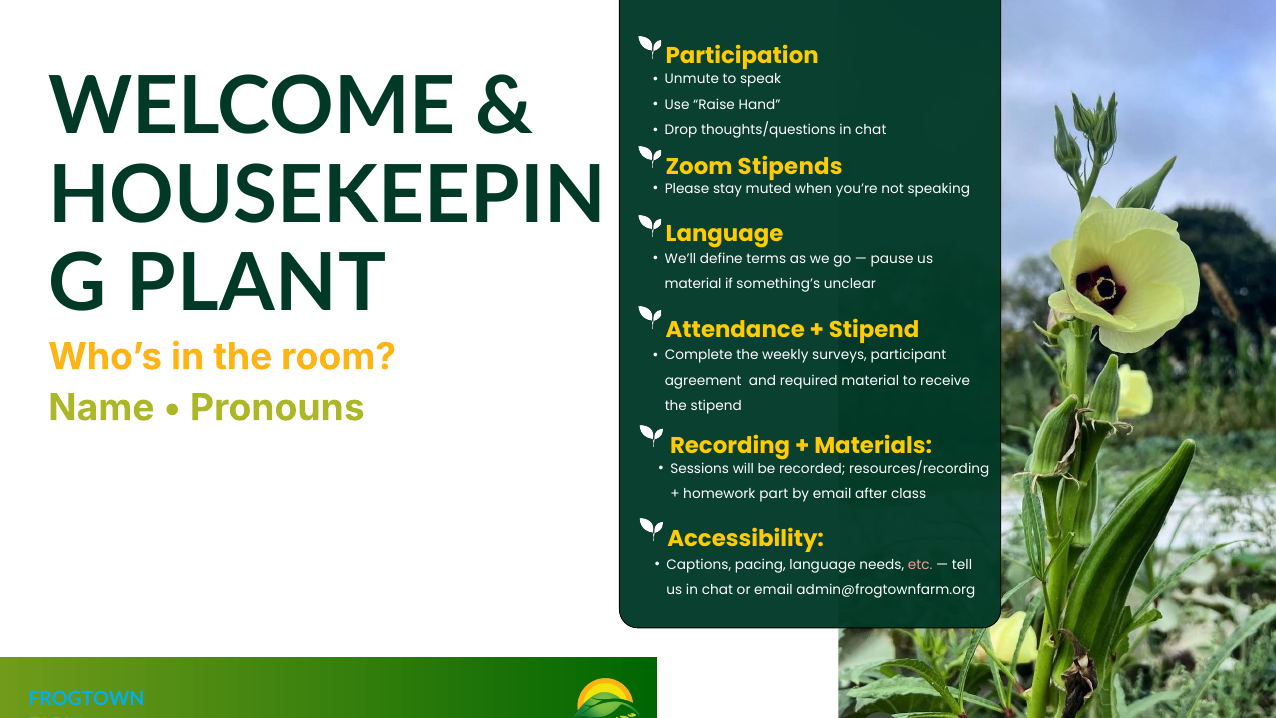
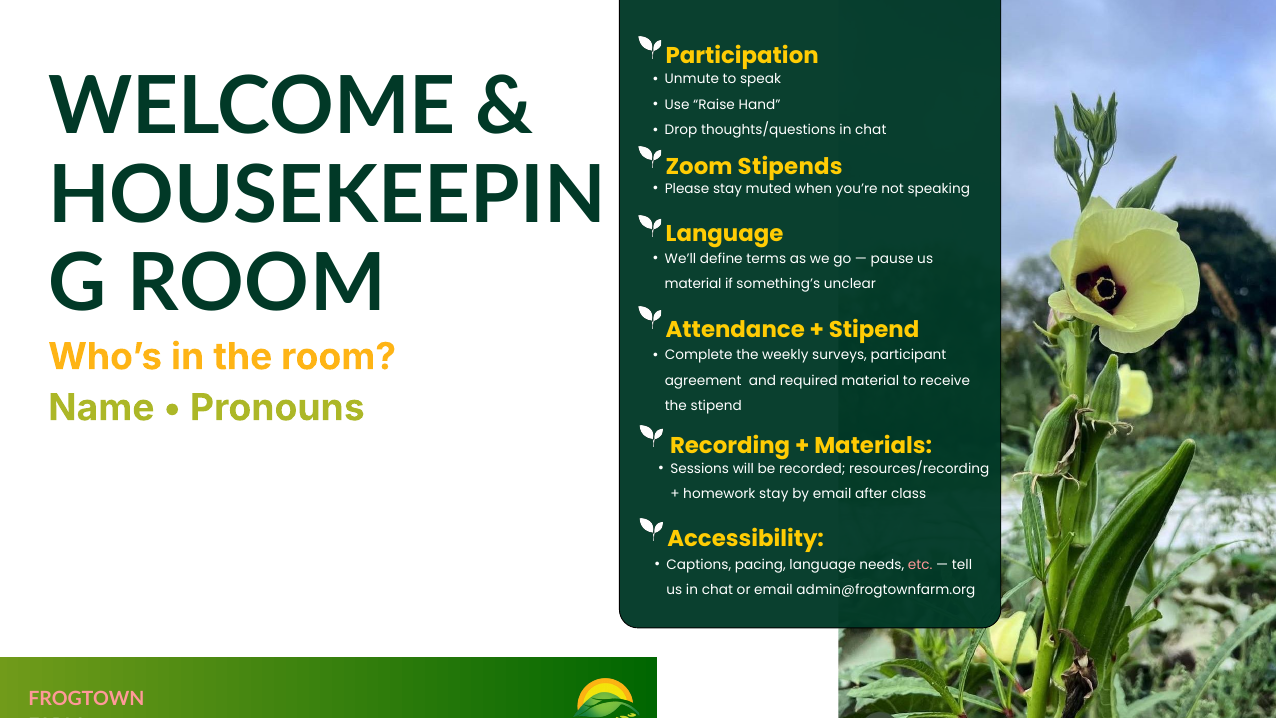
PLANT: PLANT -> ROOM (257, 284)
homework part: part -> stay (774, 494)
FROGTOWN colour: light blue -> pink (86, 699)
